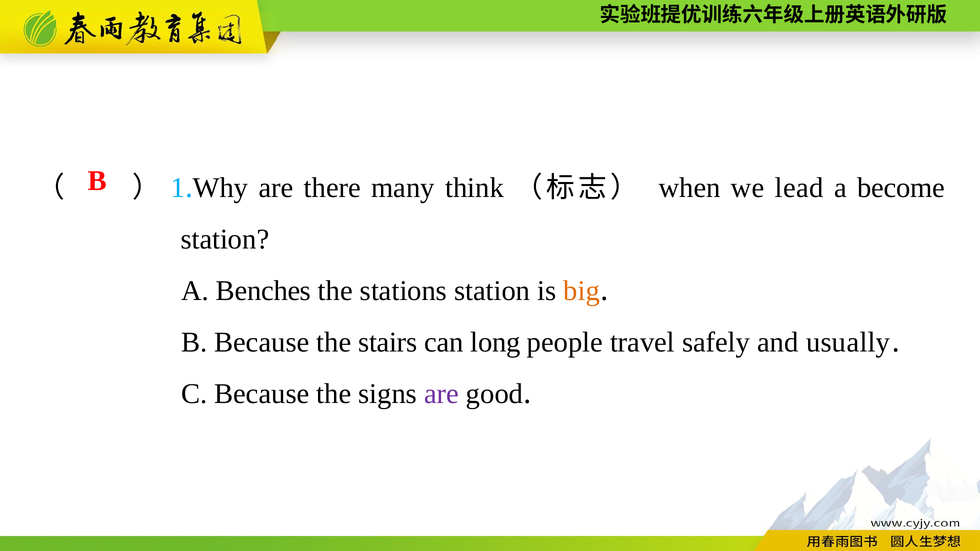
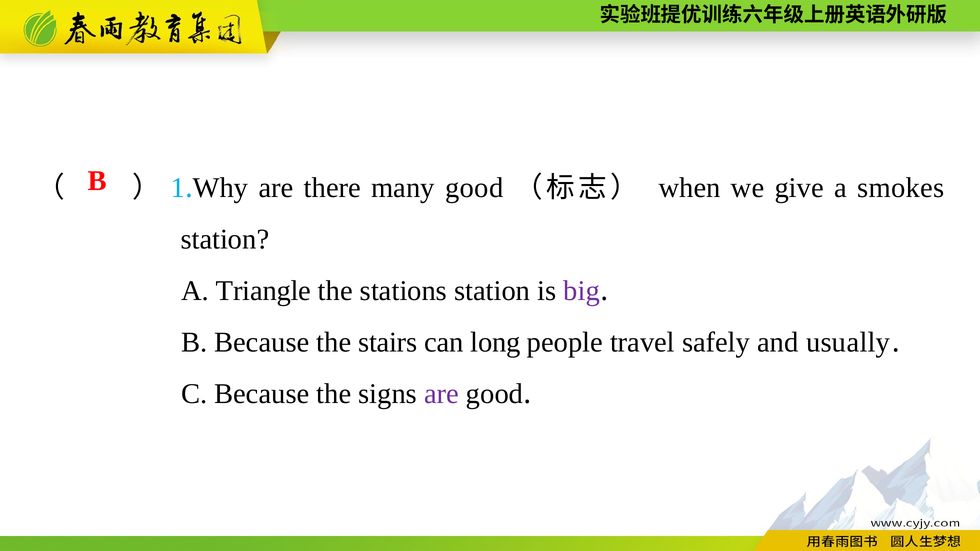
many think: think -> good (474, 188)
lead: lead -> give (799, 188)
become: become -> smokes (901, 188)
Benches: Benches -> Triangle (263, 291)
big colour: orange -> purple (582, 291)
